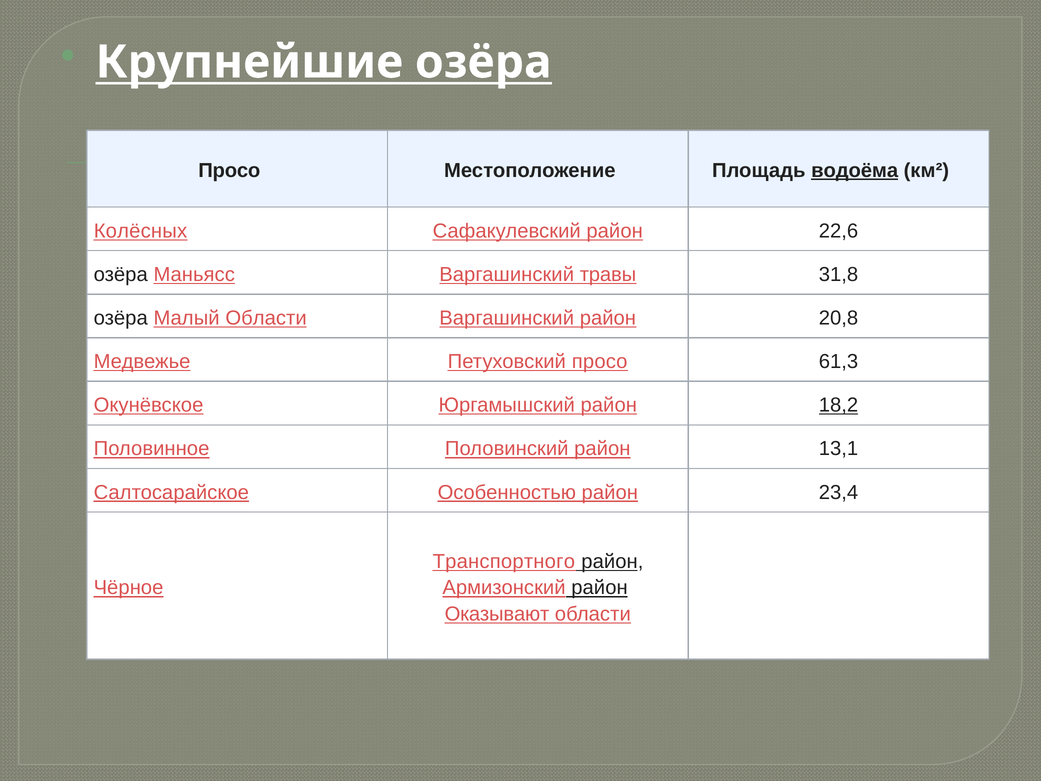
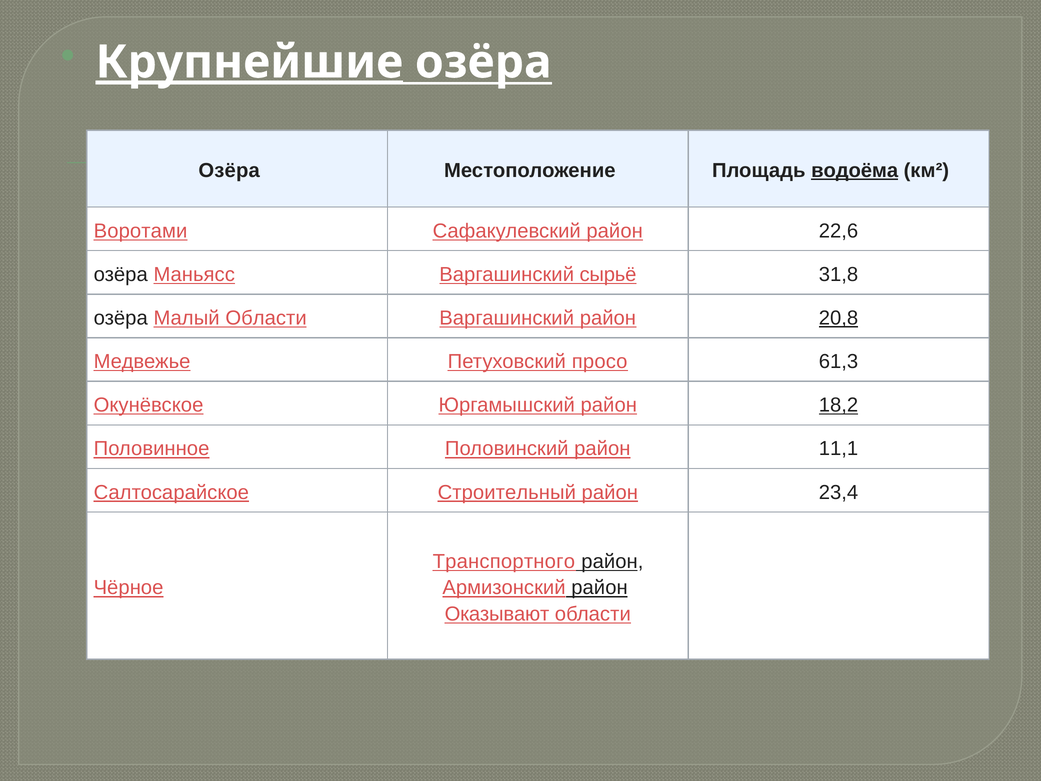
Крупнейшие underline: none -> present (249, 62)
Просо: Просо -> Озёра (229, 171)
Колёсных: Колёсных -> Воротами (141, 231)
травы: травы -> сырьё (608, 274)
20,8 underline: none -> present (838, 318)
13,1: 13,1 -> 11,1 (838, 449)
Особенностью: Особенностью -> Строительный (507, 492)
